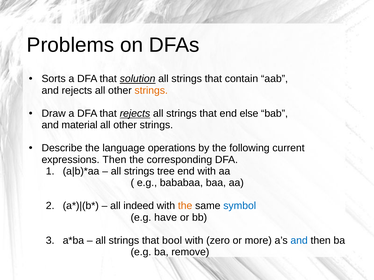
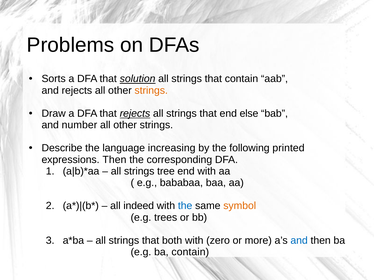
material: material -> number (79, 125)
operations: operations -> increasing (172, 148)
current: current -> printed (288, 148)
the colour: orange -> blue (185, 206)
symbol colour: blue -> orange (240, 206)
have: have -> trees (166, 218)
bool: bool -> both (172, 241)
ba remove: remove -> contain (190, 252)
